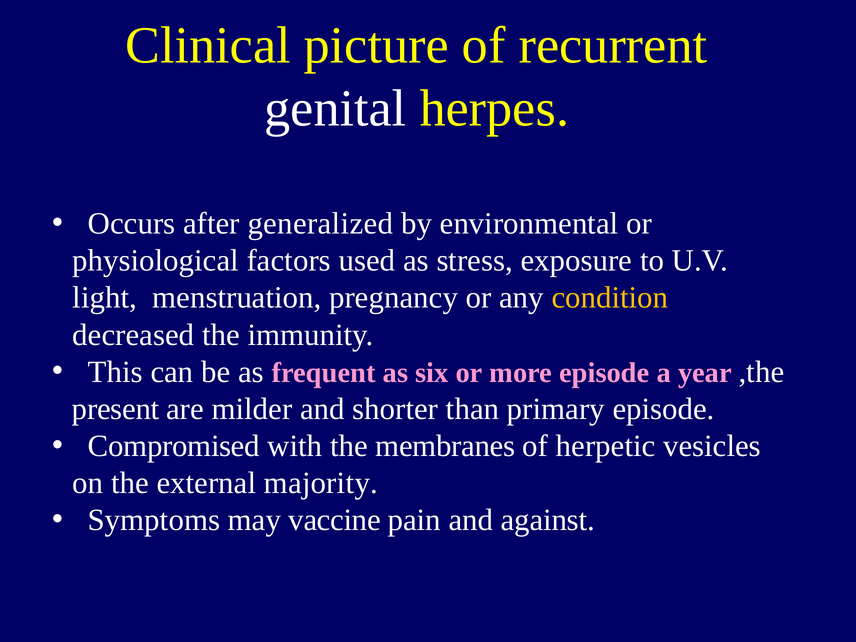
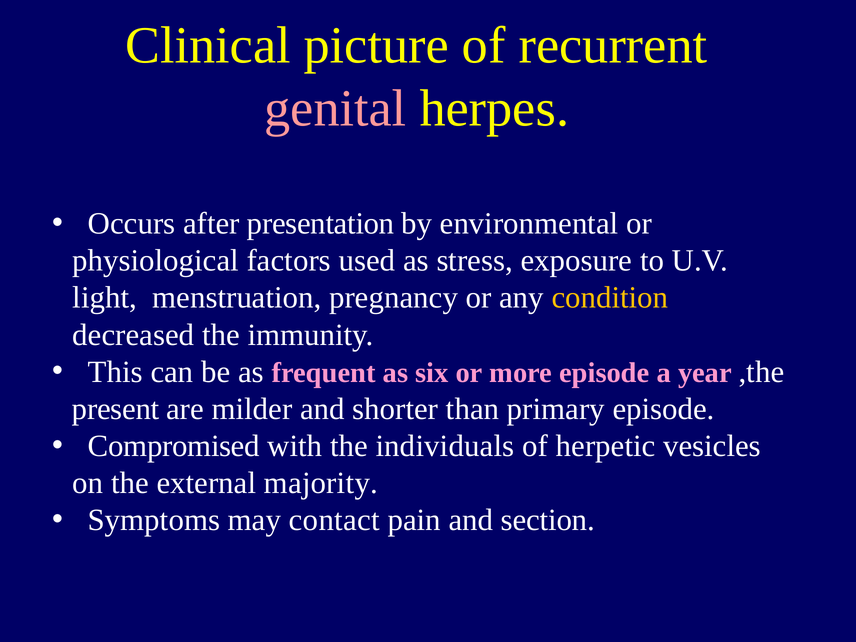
genital colour: white -> pink (335, 108)
generalized: generalized -> presentation (321, 224)
membranes: membranes -> individuals (445, 446)
vaccine: vaccine -> contact (334, 520)
against: against -> section (548, 520)
